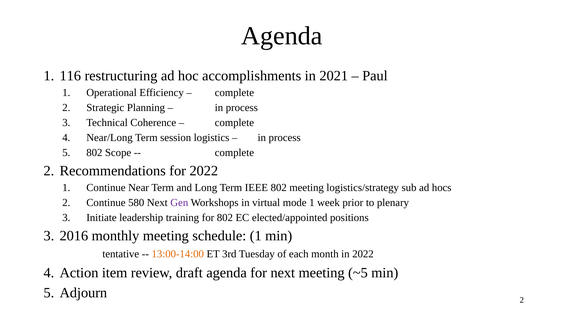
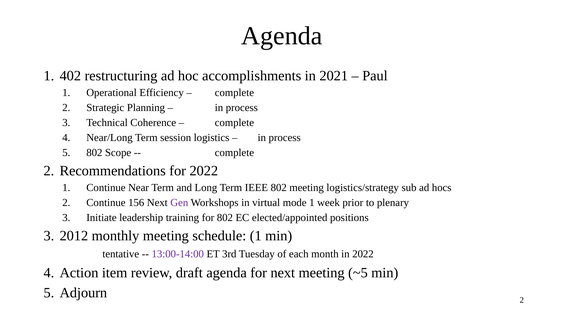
116: 116 -> 402 (70, 76)
580: 580 -> 156 (136, 203)
2016: 2016 -> 2012 (74, 236)
13:00-14:00 colour: orange -> purple (178, 254)
